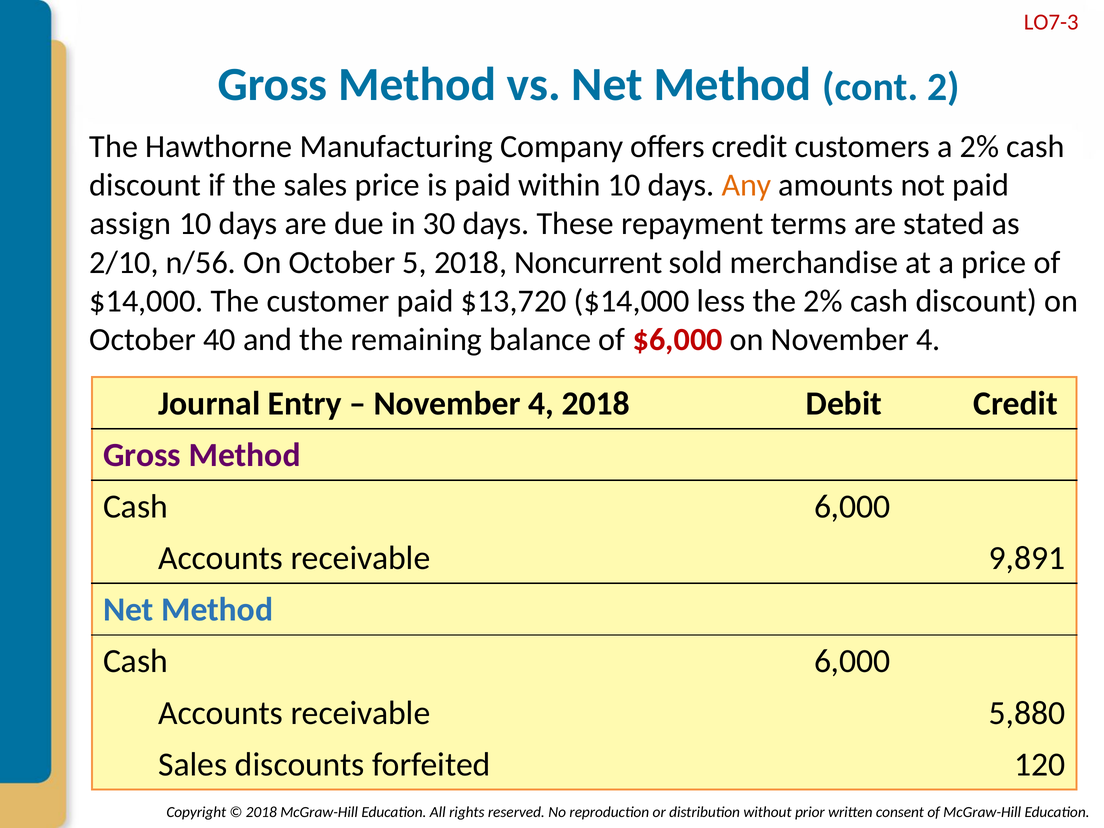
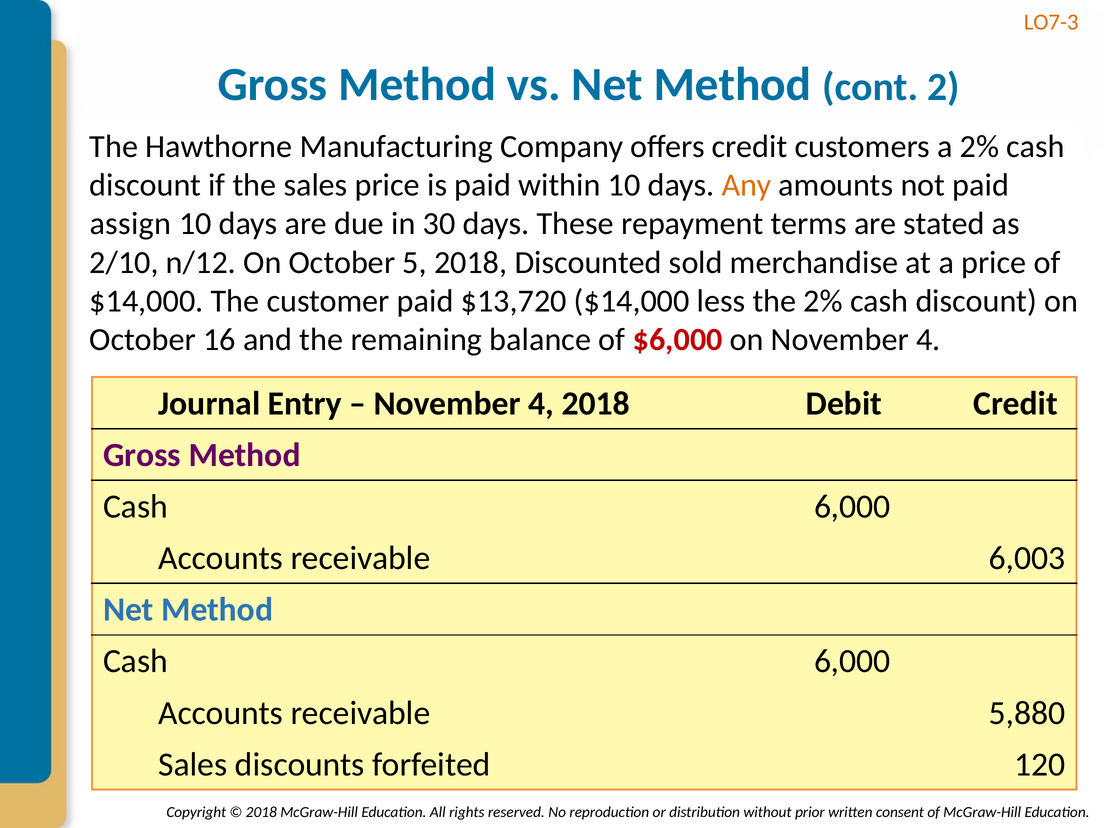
LO7-3 colour: red -> orange (1051, 22)
n/56: n/56 -> n/12 (201, 263)
Noncurrent: Noncurrent -> Discounted (588, 263)
40: 40 -> 16 (219, 340)
9,891: 9,891 -> 6,003 (1027, 558)
